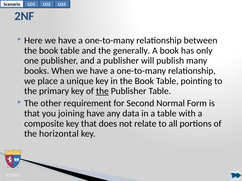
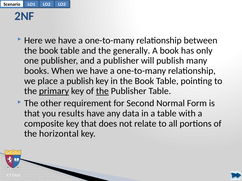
a unique: unique -> publish (80, 81)
primary underline: none -> present (54, 91)
joining: joining -> results (71, 114)
